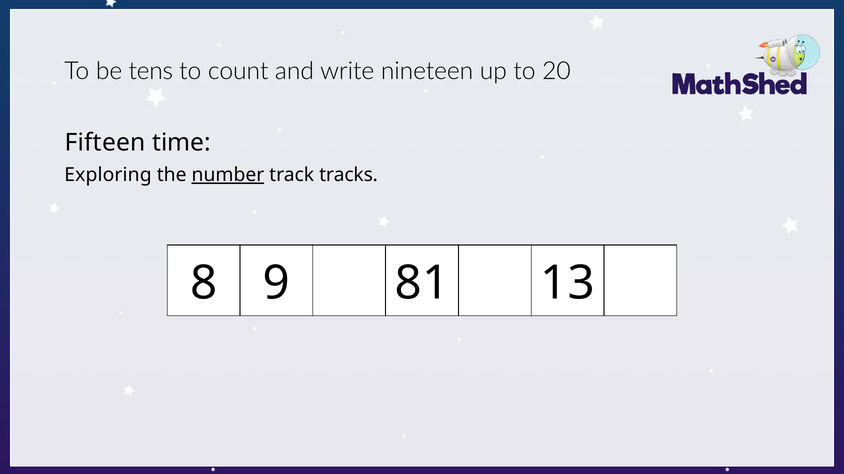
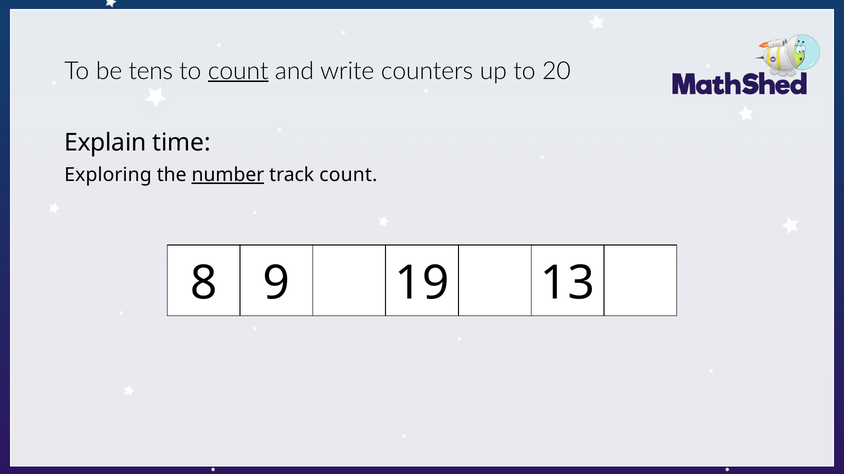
count underline: none -> present (238, 71)
nineteen: nineteen -> counters (427, 71)
Fifteen: Fifteen -> Explain (105, 143)
track tracks: tracks -> count (348, 175)
81: 81 -> 19 (422, 284)
